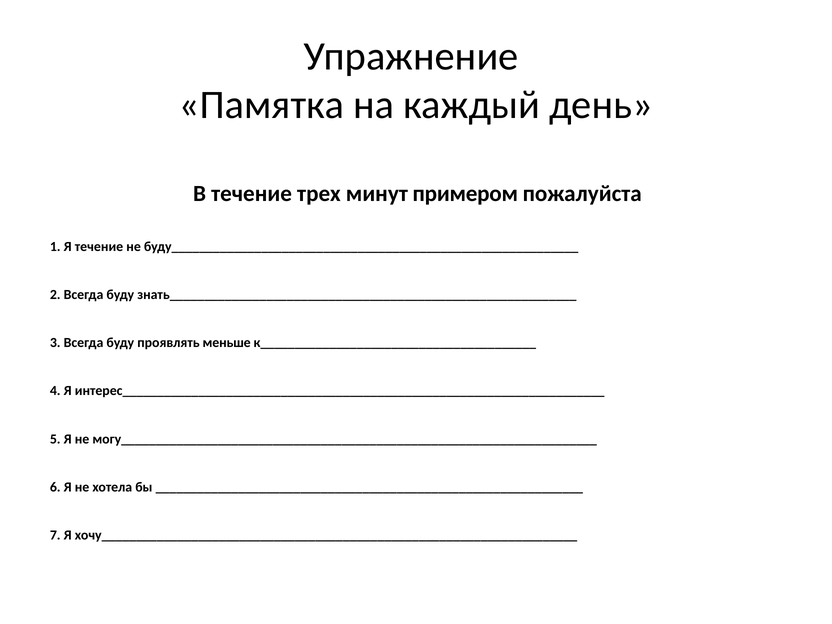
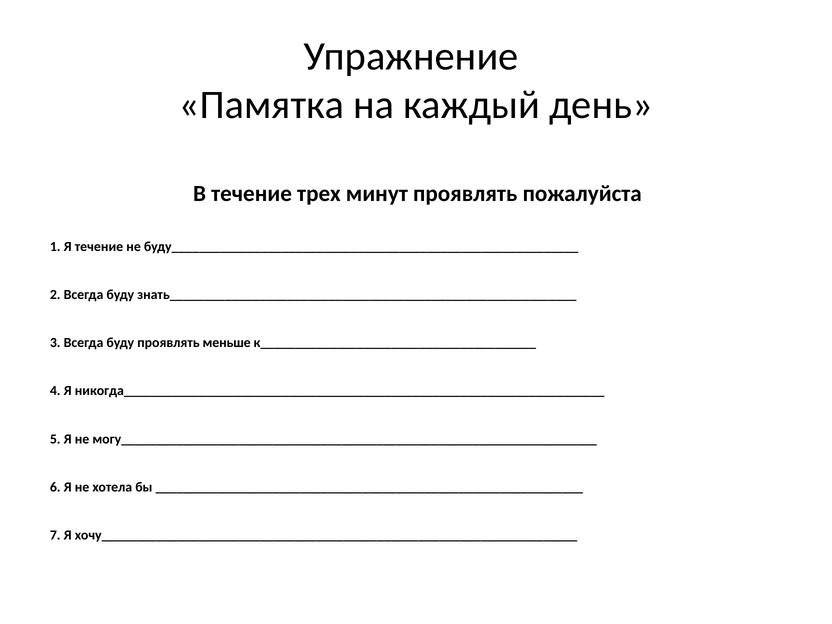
минут примером: примером -> проявлять (465, 194)
интерес______________________________________________________________________: интерес______________________________________________________________________ -> никогда______________________________________________________________________ (340, 391)
